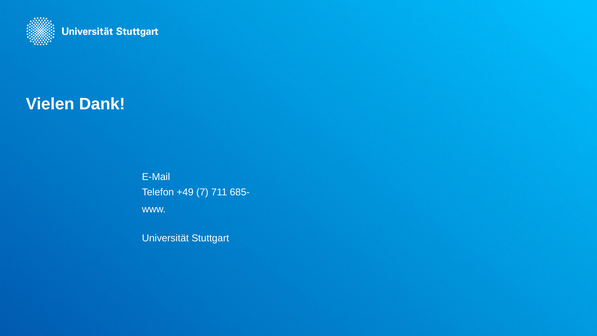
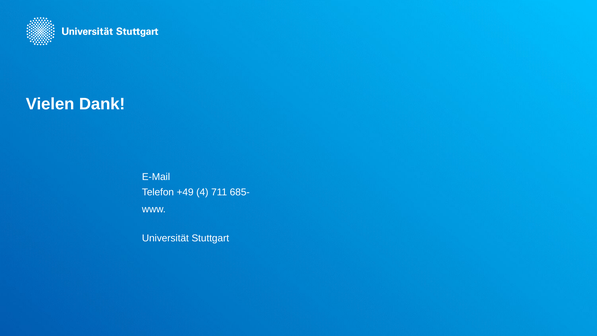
7: 7 -> 4 (202, 192)
